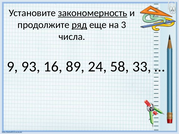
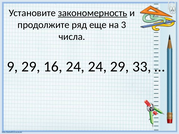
ряд underline: present -> none (79, 25)
9 93: 93 -> 29 (31, 67)
16 89: 89 -> 24 (75, 67)
24 58: 58 -> 29 (120, 67)
